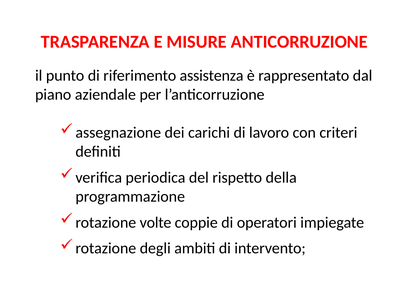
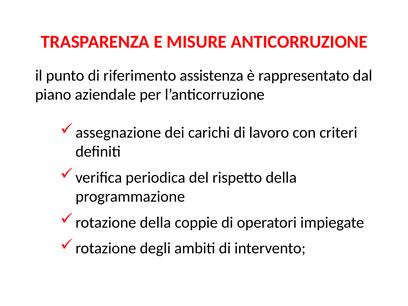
rotazione volte: volte -> della (155, 222)
